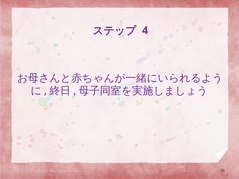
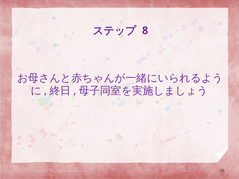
4: 4 -> 8 (145, 31)
